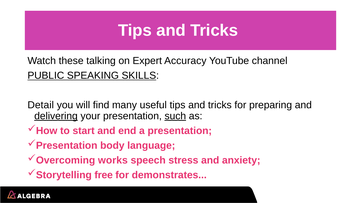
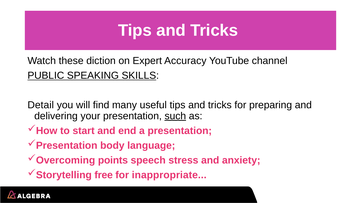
talking: talking -> diction (101, 61)
delivering underline: present -> none (56, 116)
works: works -> points (113, 160)
demonstrates: demonstrates -> inappropriate (169, 175)
